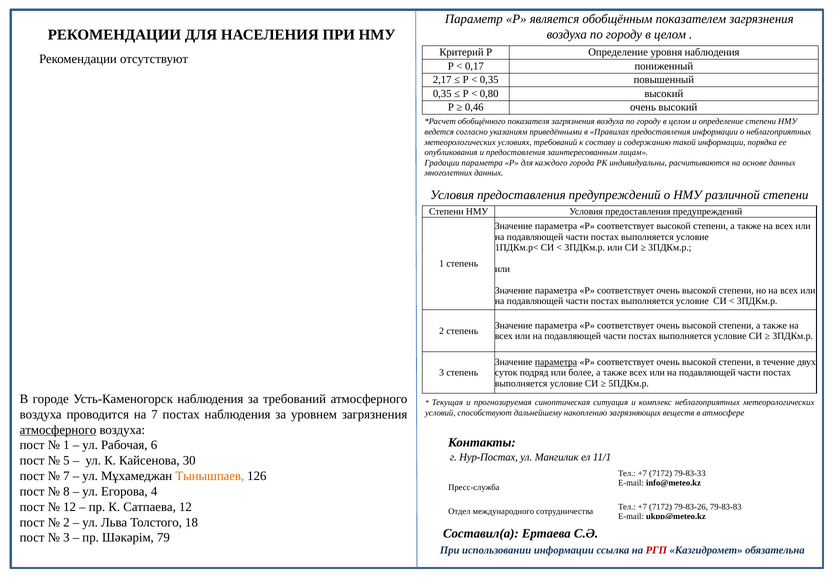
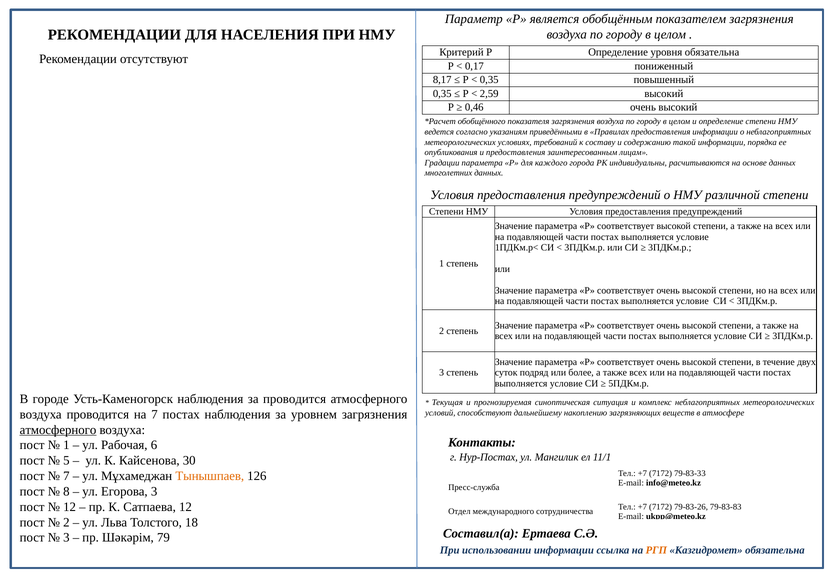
уровня наблюдения: наблюдения -> обязательна (712, 52)
2,17: 2,17 -> 8,17 (442, 80)
0,80: 0,80 -> 2,59 (489, 94)
параметра underline: present -> none (556, 362)
за требований: требований -> проводится (295, 399)
Егорова 4: 4 -> 3 (154, 491)
РГП colour: red -> orange (656, 550)
